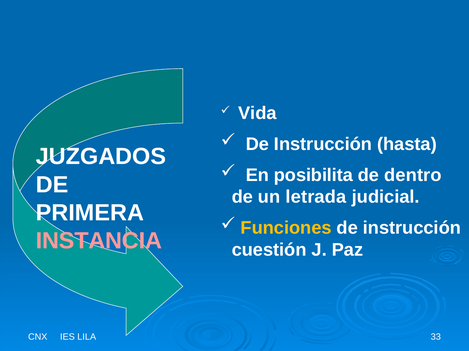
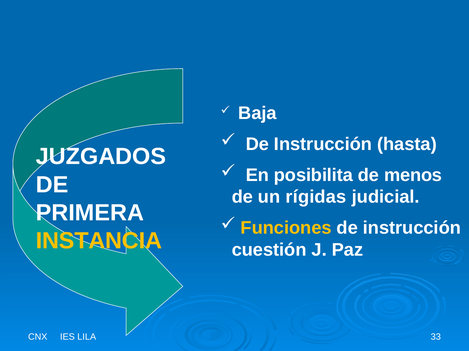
Vida: Vida -> Baja (257, 113)
dentro: dentro -> menos (413, 175)
letrada: letrada -> rígidas (316, 197)
INSTANCIA colour: pink -> yellow (99, 241)
